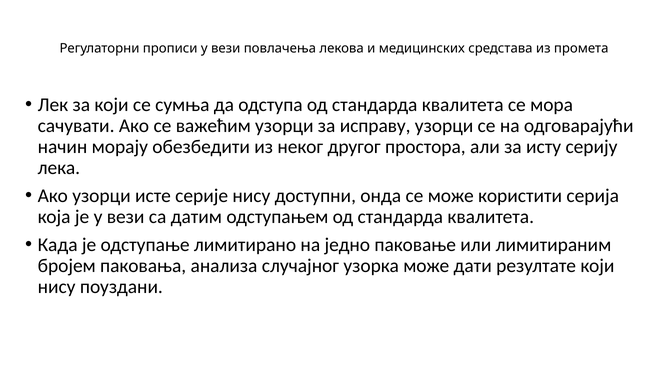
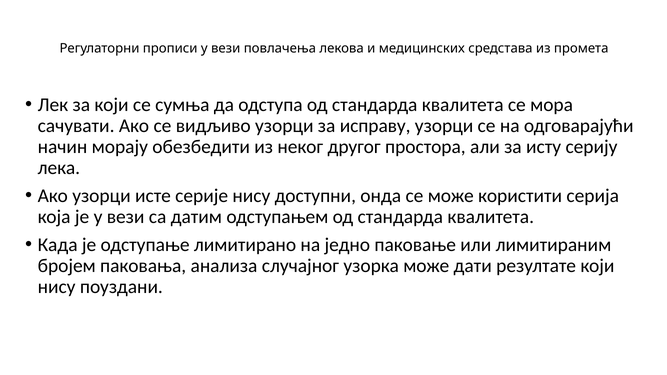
важећим: важећим -> видљиво (213, 126)
